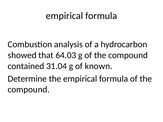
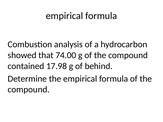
64.03: 64.03 -> 74.00 (66, 55)
31.04: 31.04 -> 17.98 (57, 66)
known: known -> behind (99, 66)
